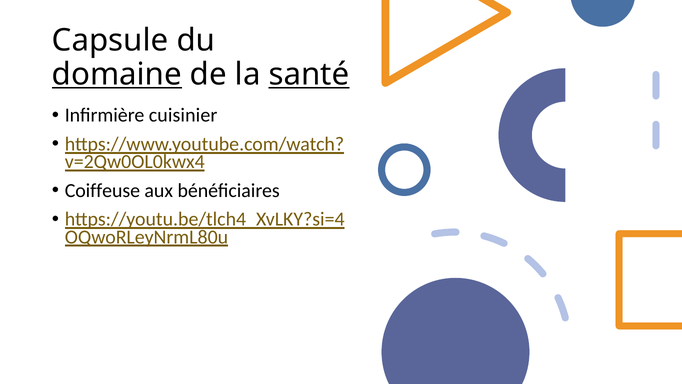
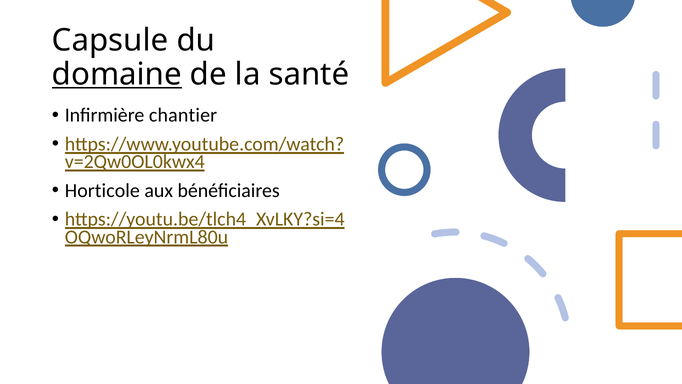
santé underline: present -> none (309, 74)
cuisinier: cuisinier -> chantier (183, 115)
Coiffeuse: Coiffeuse -> Horticole (102, 190)
